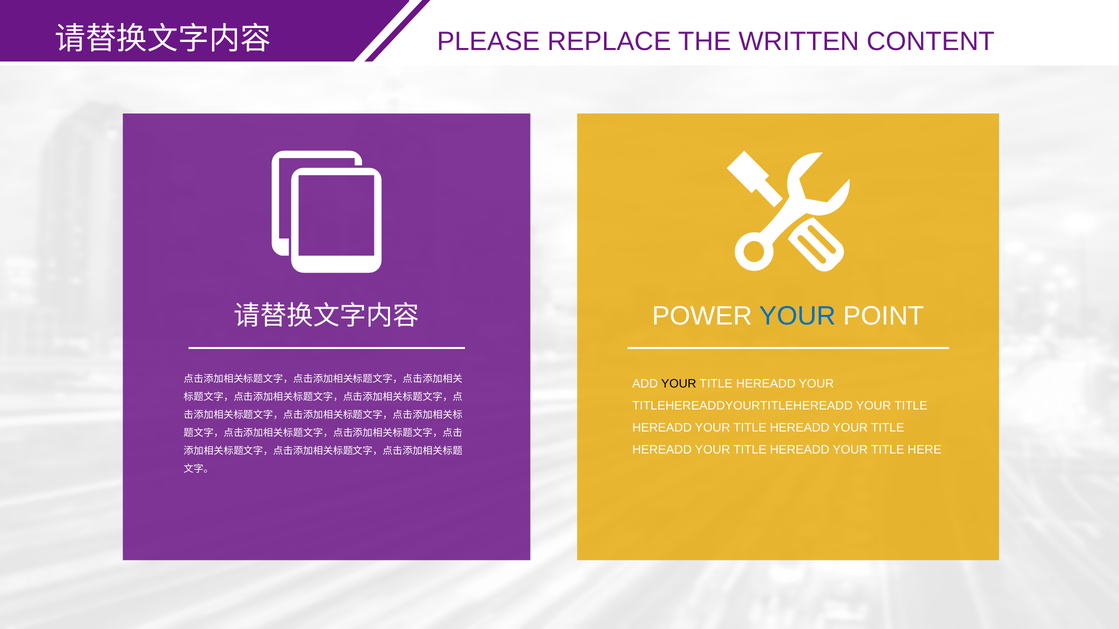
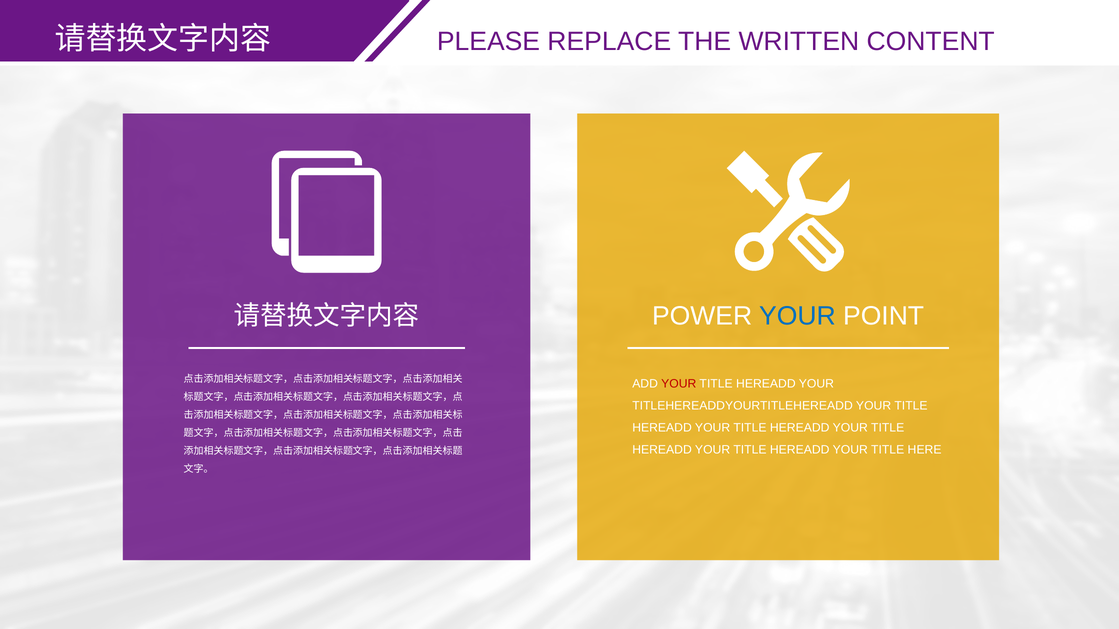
YOUR colour: black -> red (679, 384)
